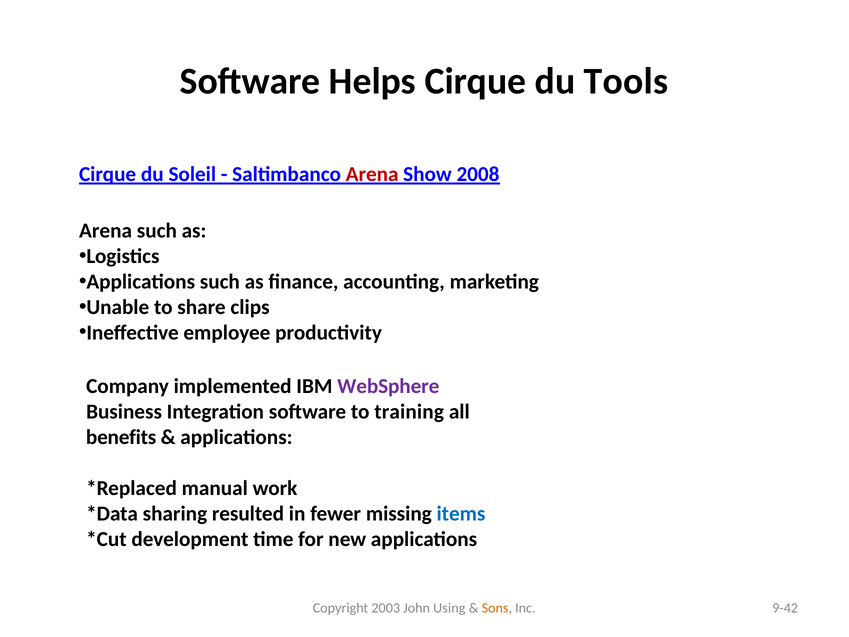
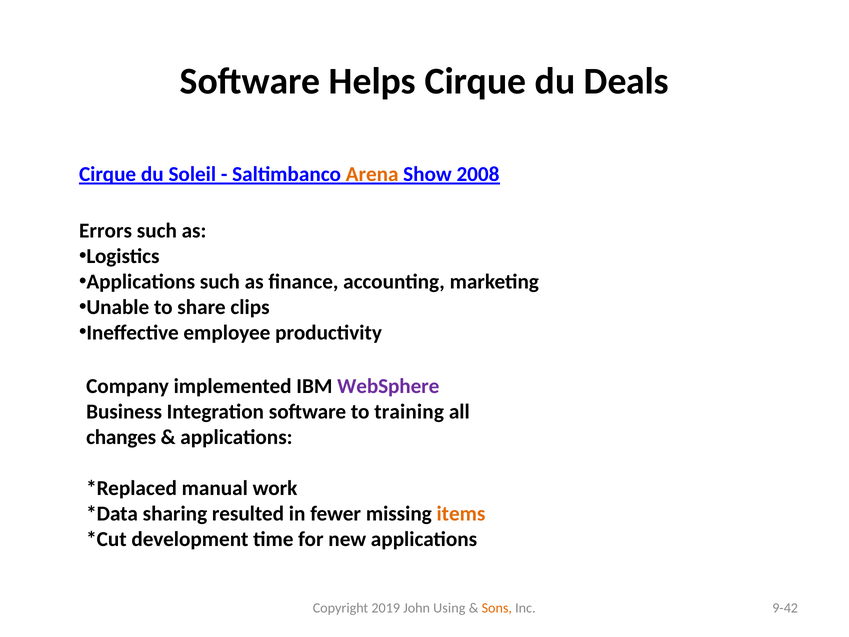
Tools: Tools -> Deals (626, 81)
Arena colour: red -> orange (372, 174)
Arena: Arena -> Errors (106, 231)
benefits: benefits -> changes (121, 437)
items colour: blue -> orange (461, 514)
2003: 2003 -> 2019 (386, 608)
